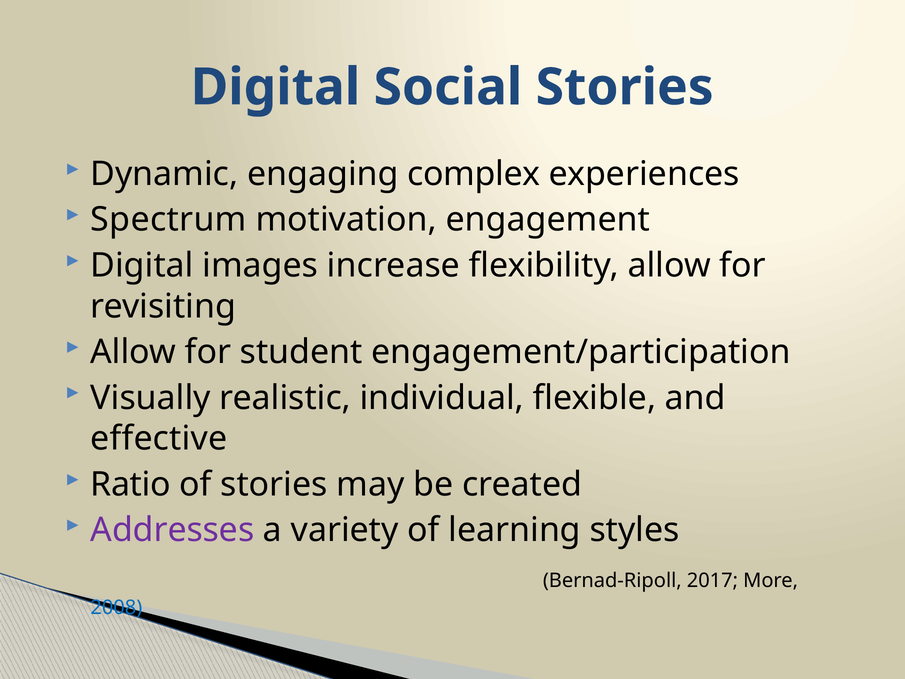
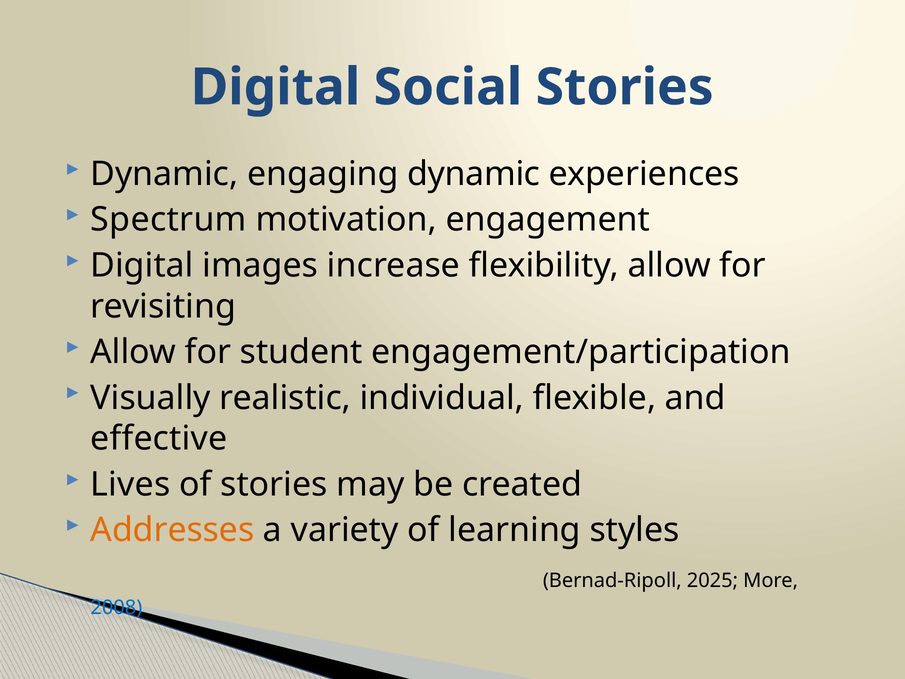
engaging complex: complex -> dynamic (474, 174)
Ratio: Ratio -> Lives (130, 484)
Addresses colour: purple -> orange (172, 530)
2017: 2017 -> 2025 (712, 580)
